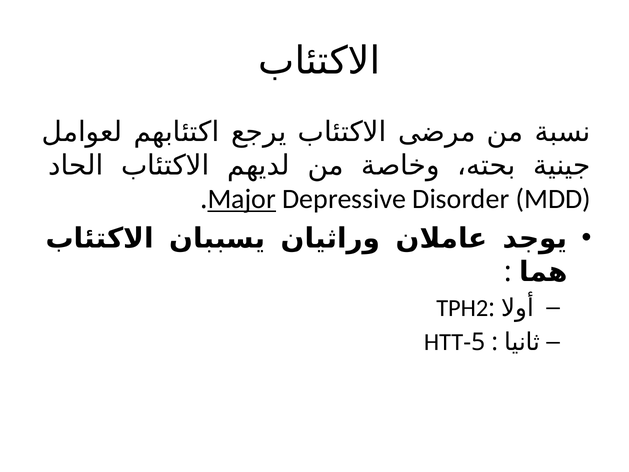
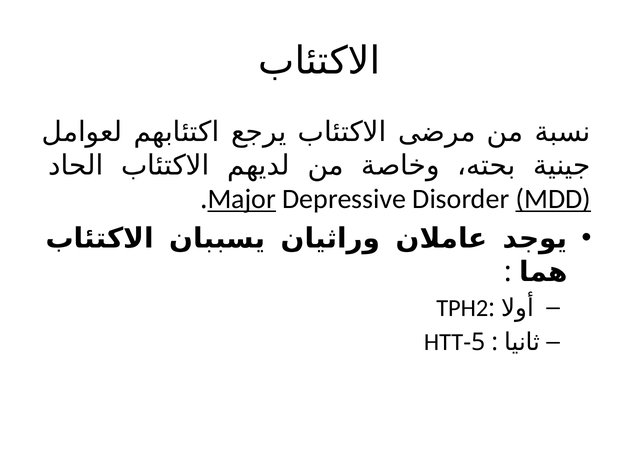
MDD underline: none -> present (553, 199)
